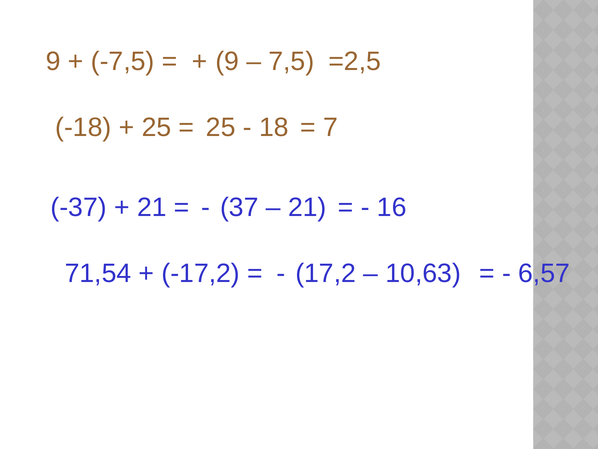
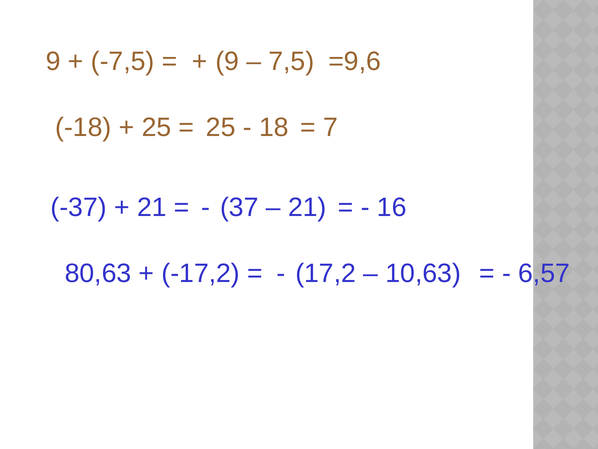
=2,5: =2,5 -> =9,6 (355, 61)
71,54: 71,54 -> 80,63 (98, 273)
